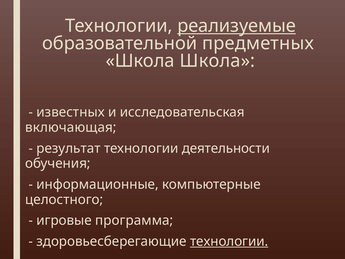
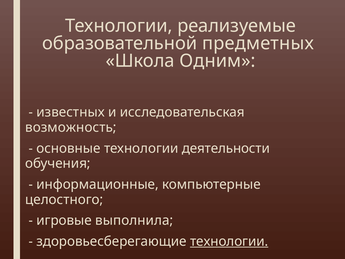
реализуемые underline: present -> none (237, 26)
Школа Школа: Школа -> Одним (217, 61)
включающая: включающая -> возможность (71, 127)
результат: результат -> основные (68, 148)
программа: программа -> выполнила (134, 220)
